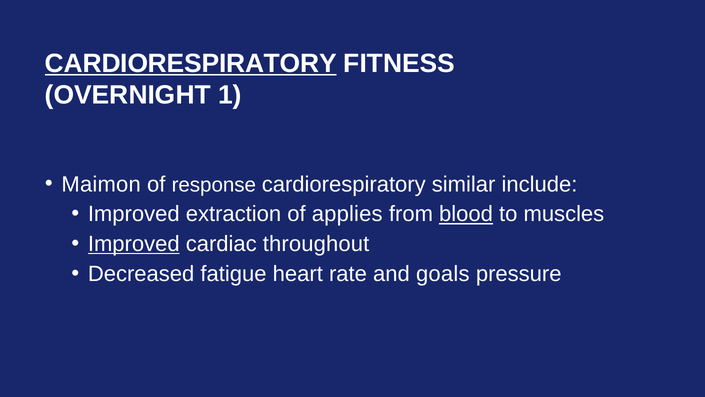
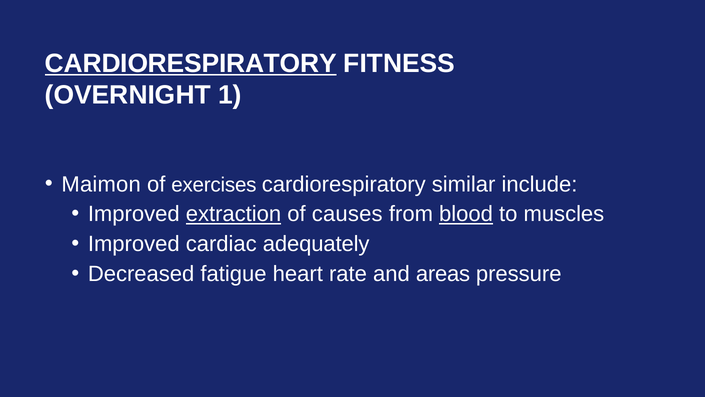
response: response -> exercises (214, 185)
extraction underline: none -> present (233, 214)
applies: applies -> causes (347, 214)
Improved underline: present -> none (134, 244)
throughout: throughout -> adequately (316, 244)
goals: goals -> areas (443, 274)
